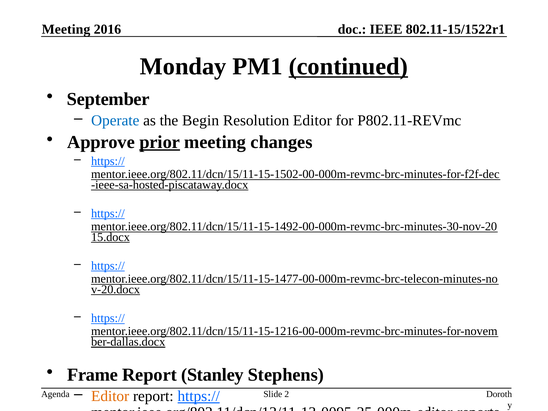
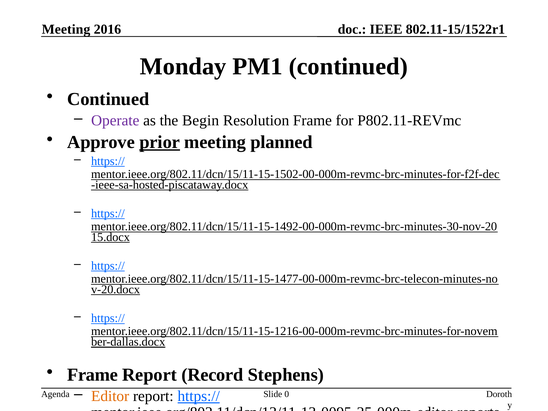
continued underline: present -> none (348, 67)
September: September -> Continued (108, 99)
Operate colour: blue -> purple (115, 120)
Resolution Editor: Editor -> Frame (312, 120)
changes: changes -> planned (282, 142)
Report Stanley: Stanley -> Record (212, 375)
2: 2 -> 0 (287, 394)
